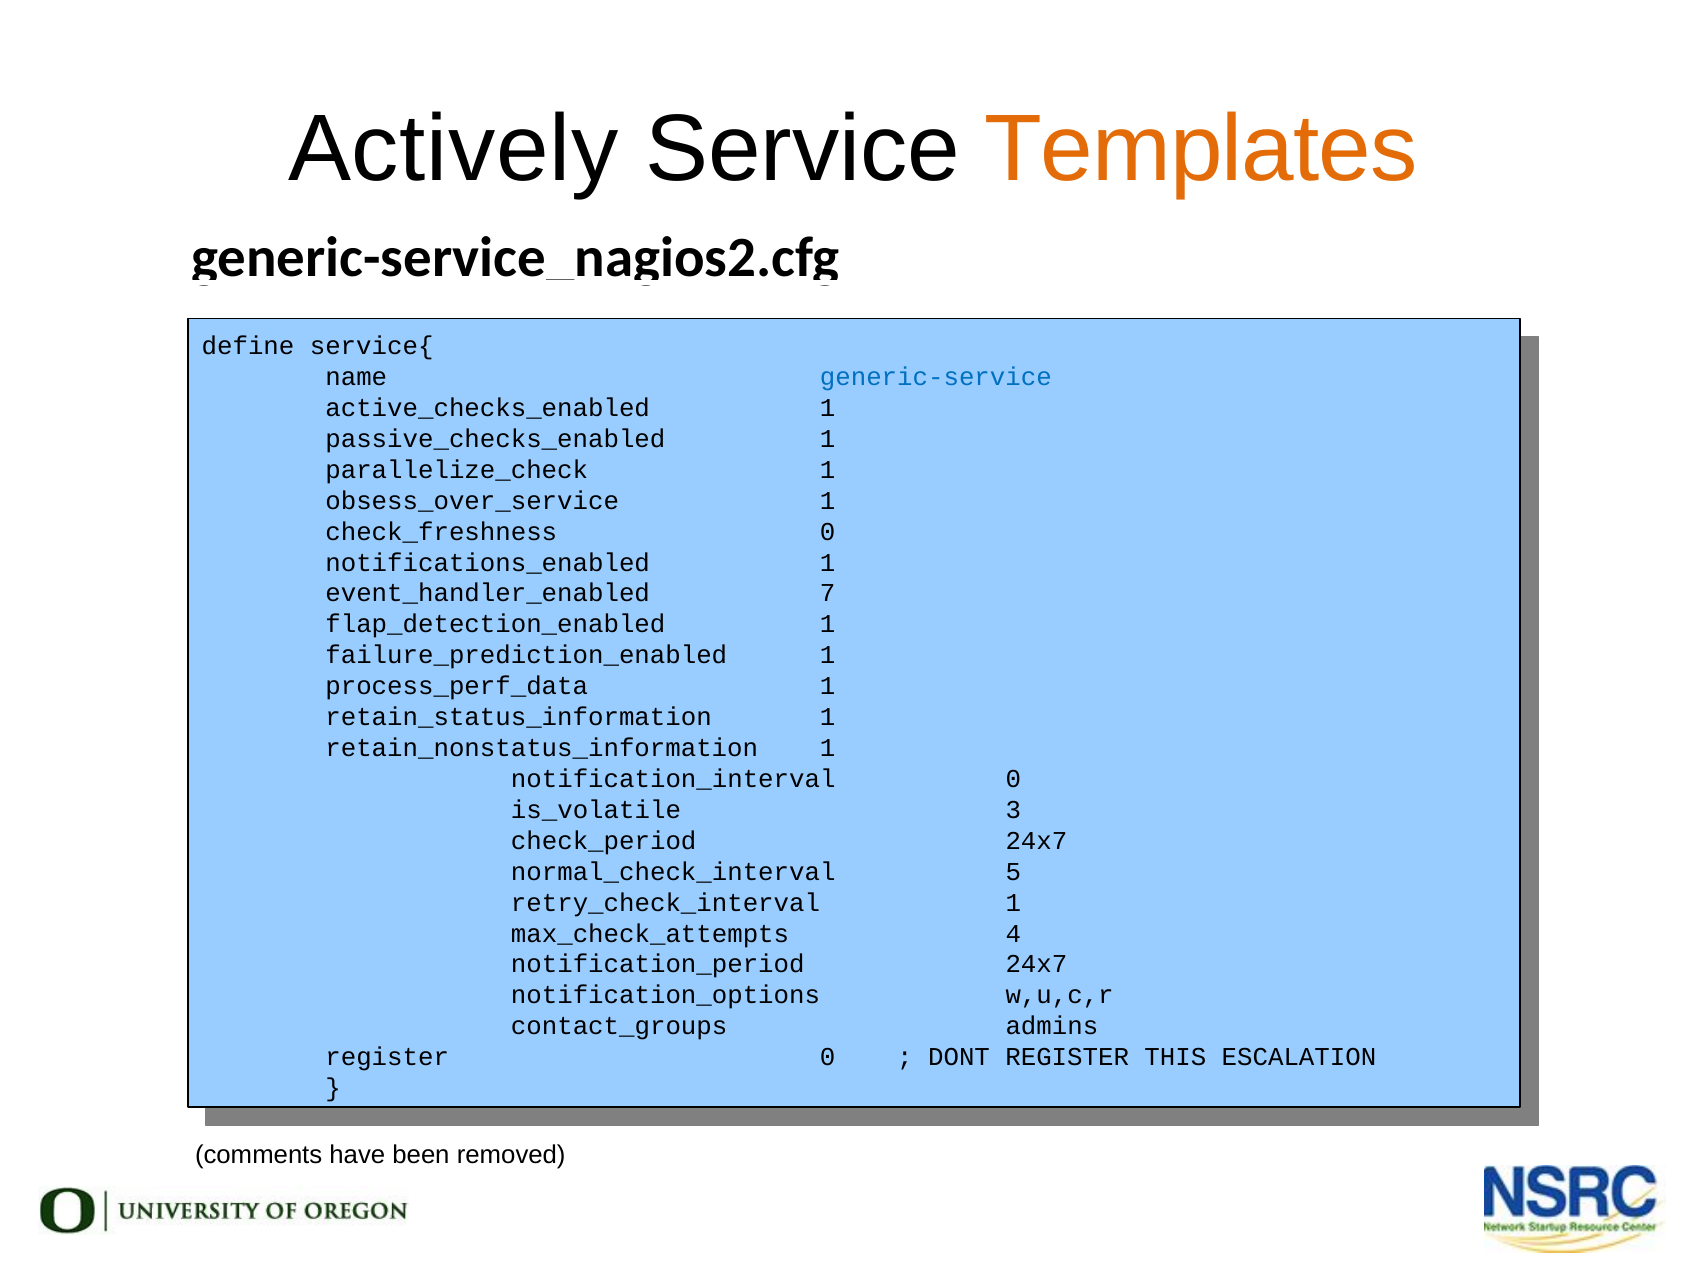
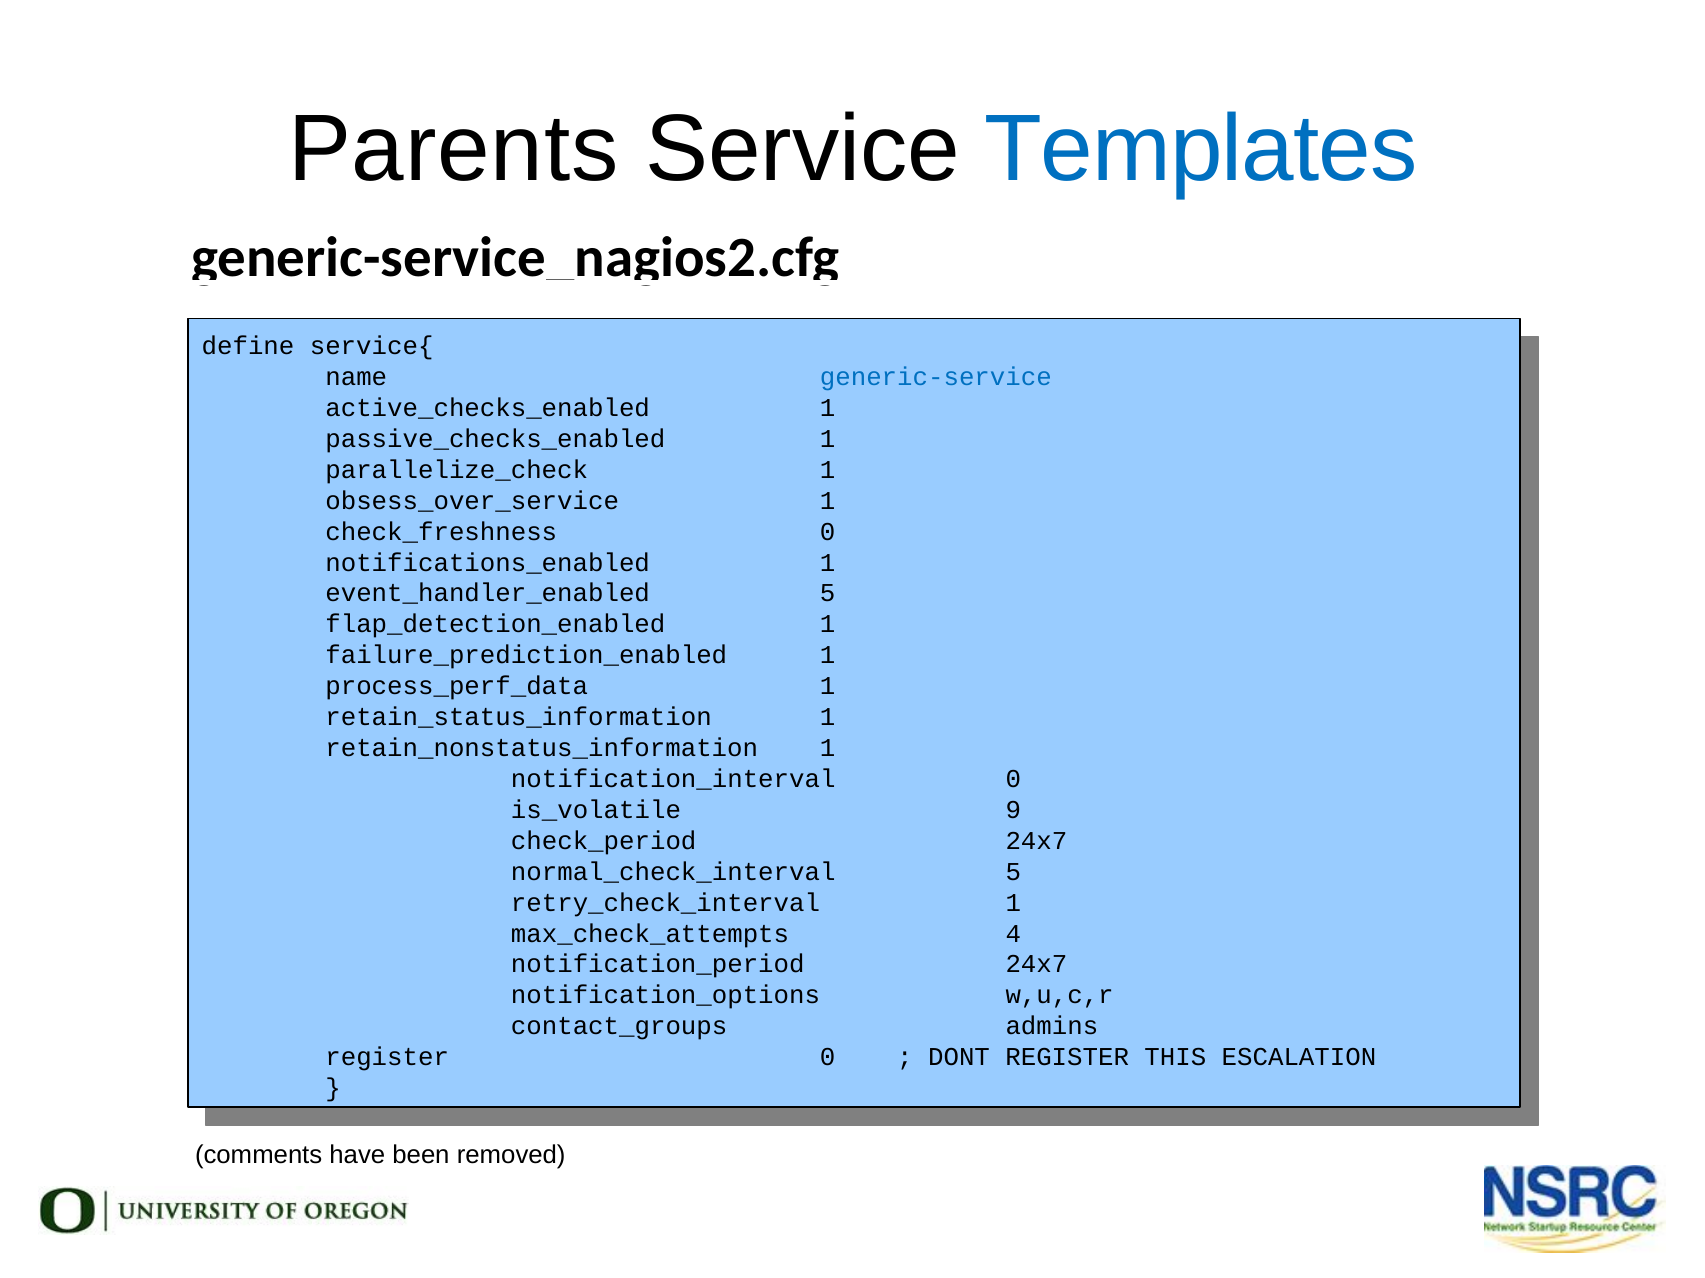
Actively: Actively -> Parents (453, 149)
Templates colour: orange -> blue (1201, 149)
7: 7 -> 5 (828, 594)
3: 3 -> 9 (1013, 810)
